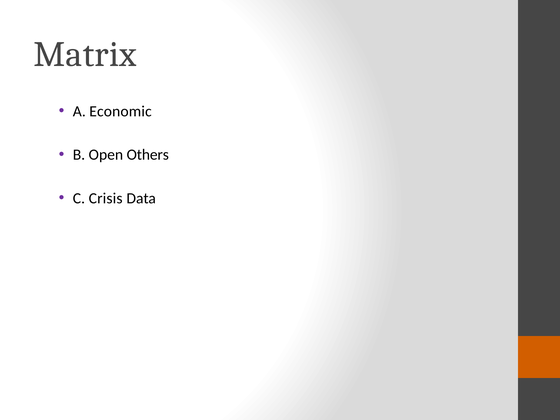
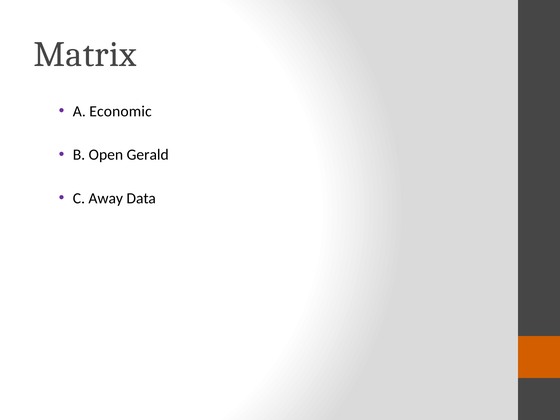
Others: Others -> Gerald (148, 155)
Crisis: Crisis -> Away (106, 198)
